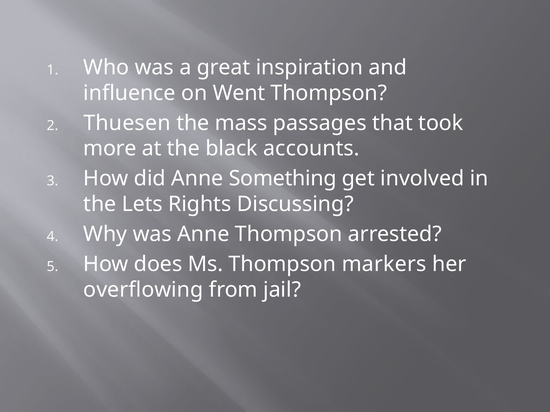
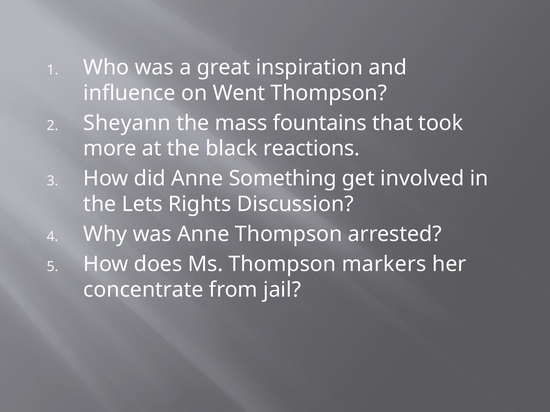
Thuesen: Thuesen -> Sheyann (127, 123)
passages: passages -> fountains (320, 123)
accounts: accounts -> reactions (312, 149)
Discussing: Discussing -> Discussion (295, 204)
overflowing: overflowing -> concentrate (143, 290)
